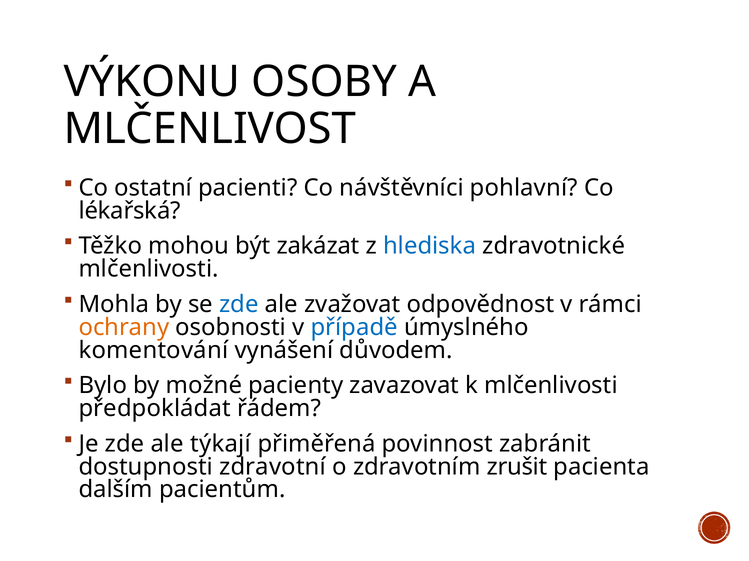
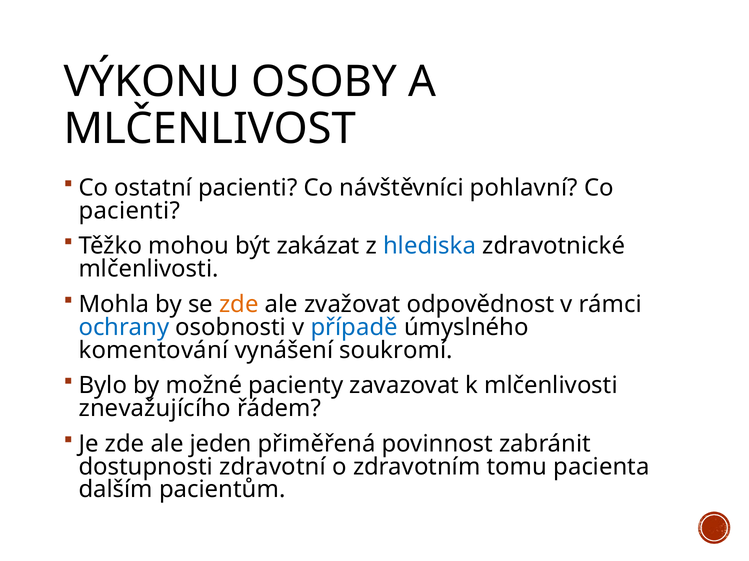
lékařská: lékařská -> pacienti (129, 211)
zde colour: blue -> orange (239, 305)
ochrany colour: orange -> blue (124, 328)
důvodem: důvodem -> soukromí (396, 351)
předpokládat: předpokládat -> znevažujícího (155, 409)
týkají: týkají -> jeden (221, 444)
zrušit: zrušit -> tomu (517, 467)
